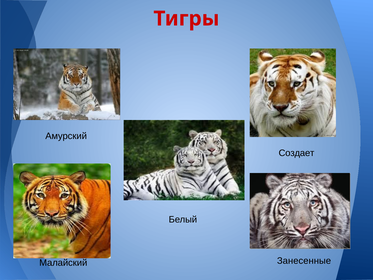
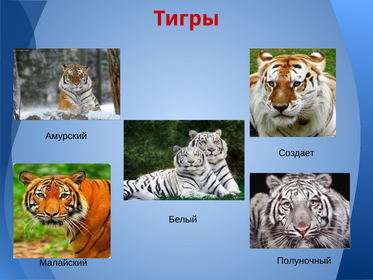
Занесенные: Занесенные -> Полуночный (304, 261)
